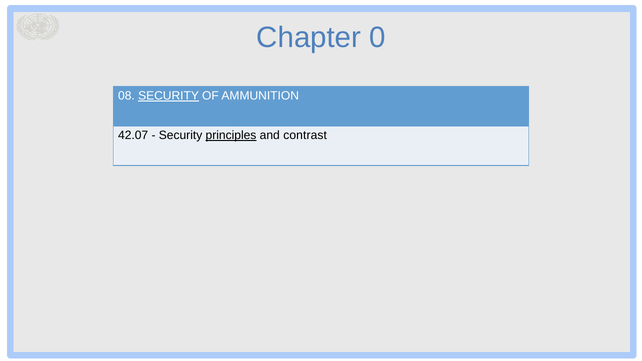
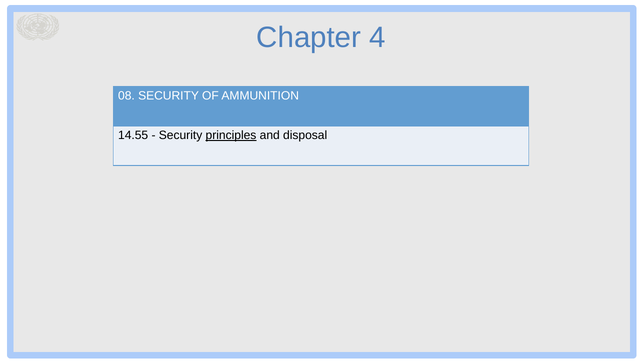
0: 0 -> 4 (377, 37)
SECURITY underline: present -> none (169, 96)
42.07: 42.07 -> 14.55 (133, 135)
contrast: contrast -> disposal (305, 135)
